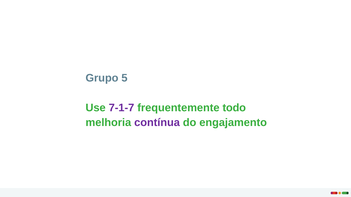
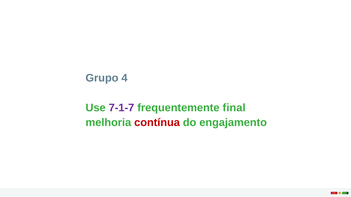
5: 5 -> 4 (124, 78)
todo: todo -> final (234, 108)
contínua colour: purple -> red (157, 123)
